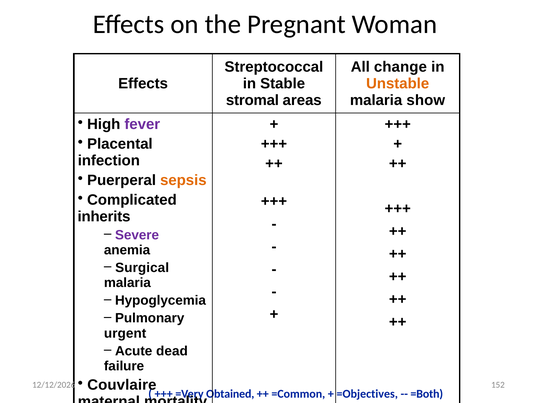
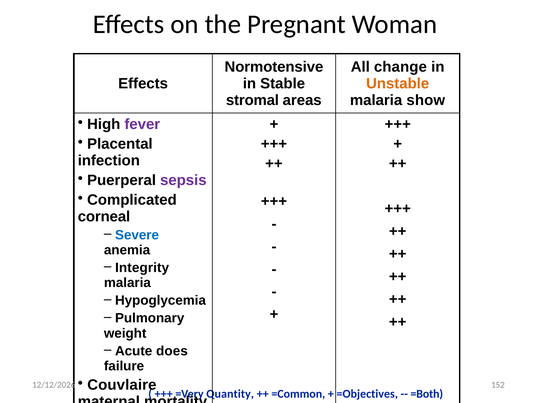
Streptococcal: Streptococcal -> Normotensive (274, 67)
sepsis colour: orange -> purple (183, 180)
inherits: inherits -> corneal (104, 216)
Severe colour: purple -> blue (137, 235)
Surgical: Surgical -> Integrity (142, 268)
urgent: urgent -> weight (125, 333)
dead: dead -> does (172, 351)
Obtained: Obtained -> Quantity (230, 394)
